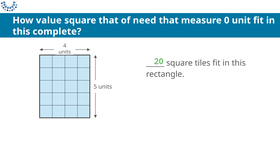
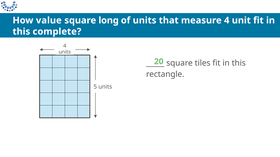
square that: that -> long (109, 20)
of need: need -> units (145, 20)
measure 0: 0 -> 4 (227, 20)
